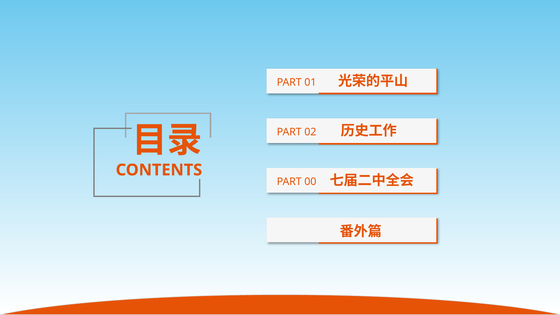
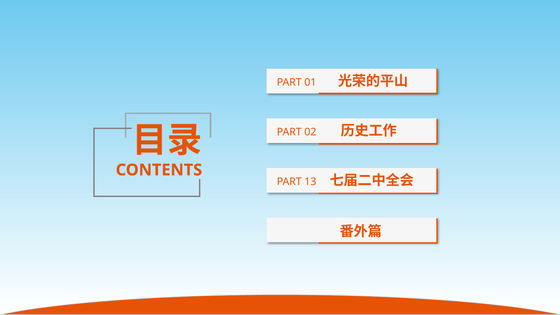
00: 00 -> 13 (310, 182)
